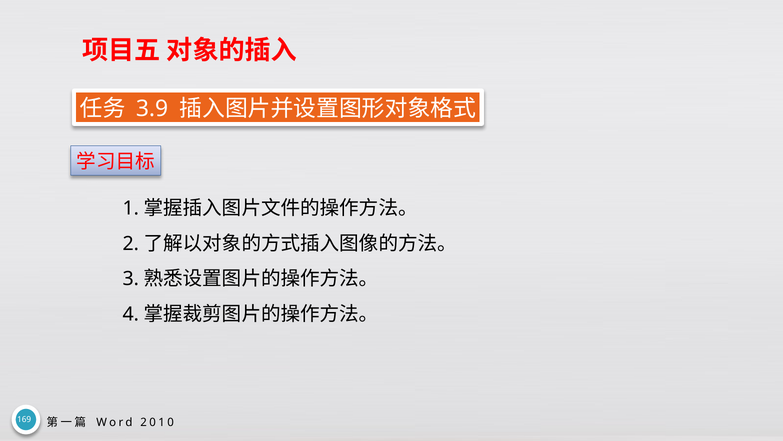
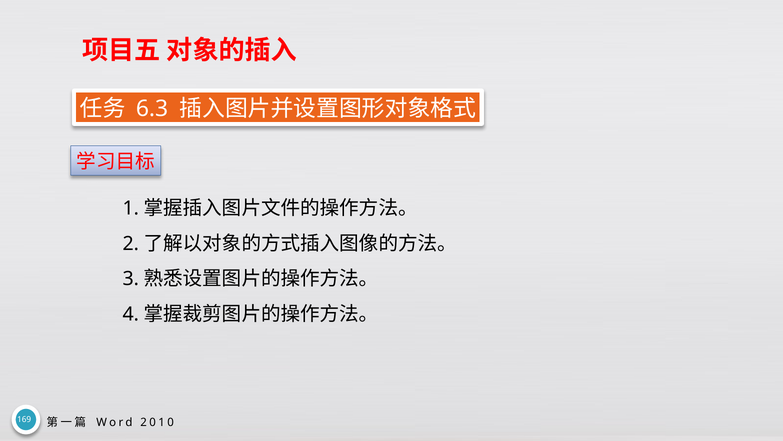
3.9: 3.9 -> 6.3 (152, 109)
